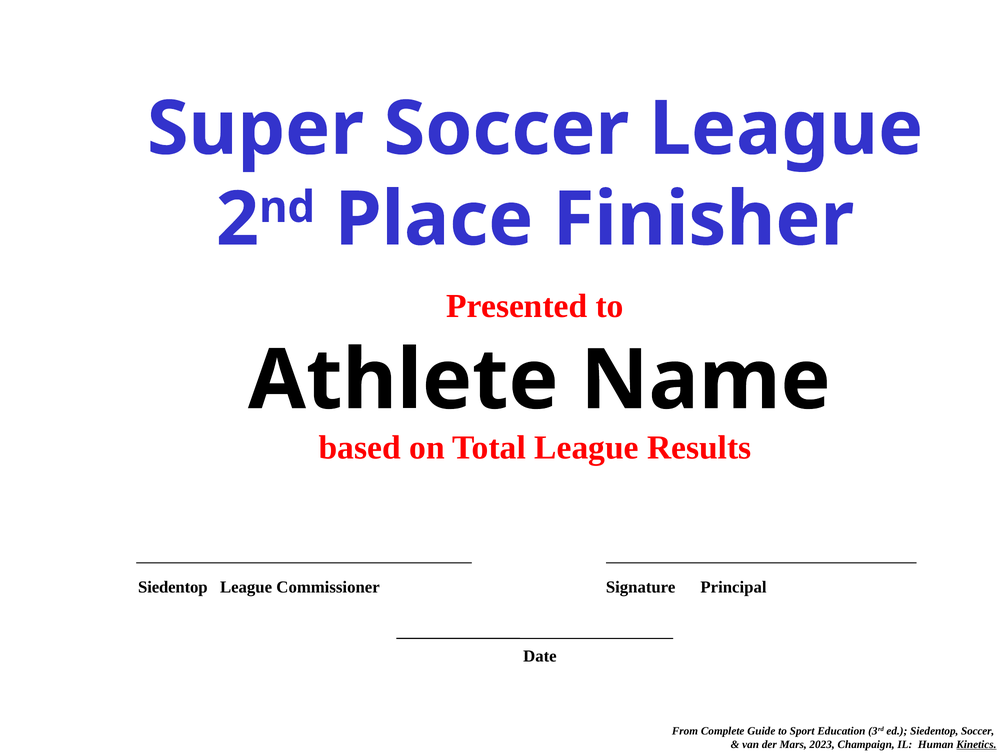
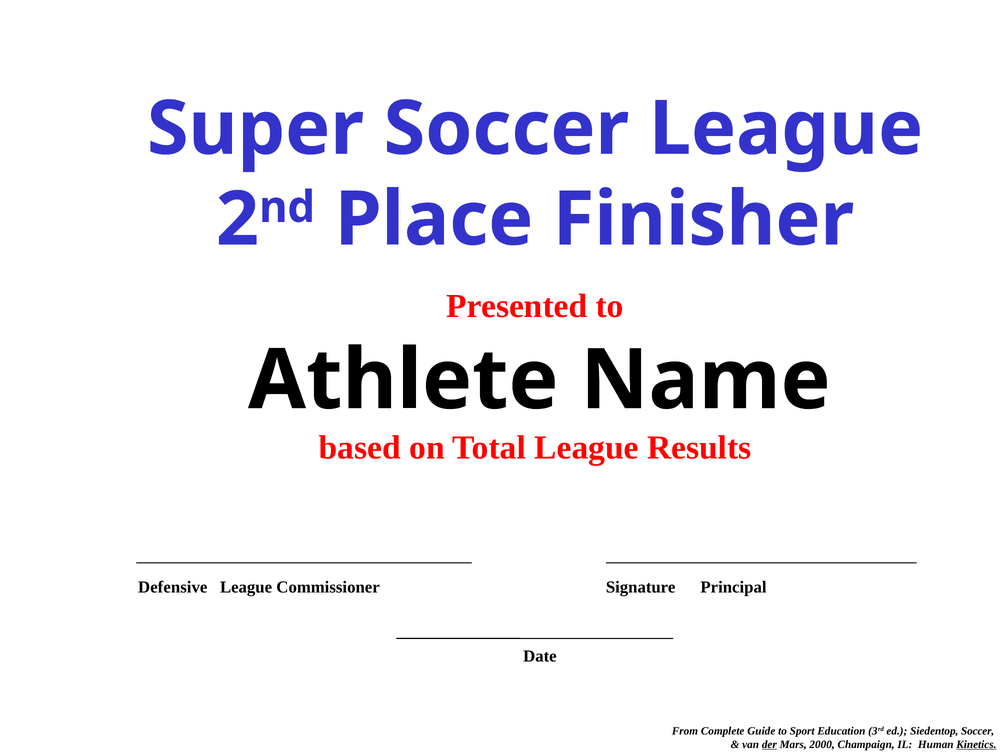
Siedentop: Siedentop -> Defensive (173, 587)
der underline: none -> present (769, 744)
2023: 2023 -> 2000 (822, 744)
